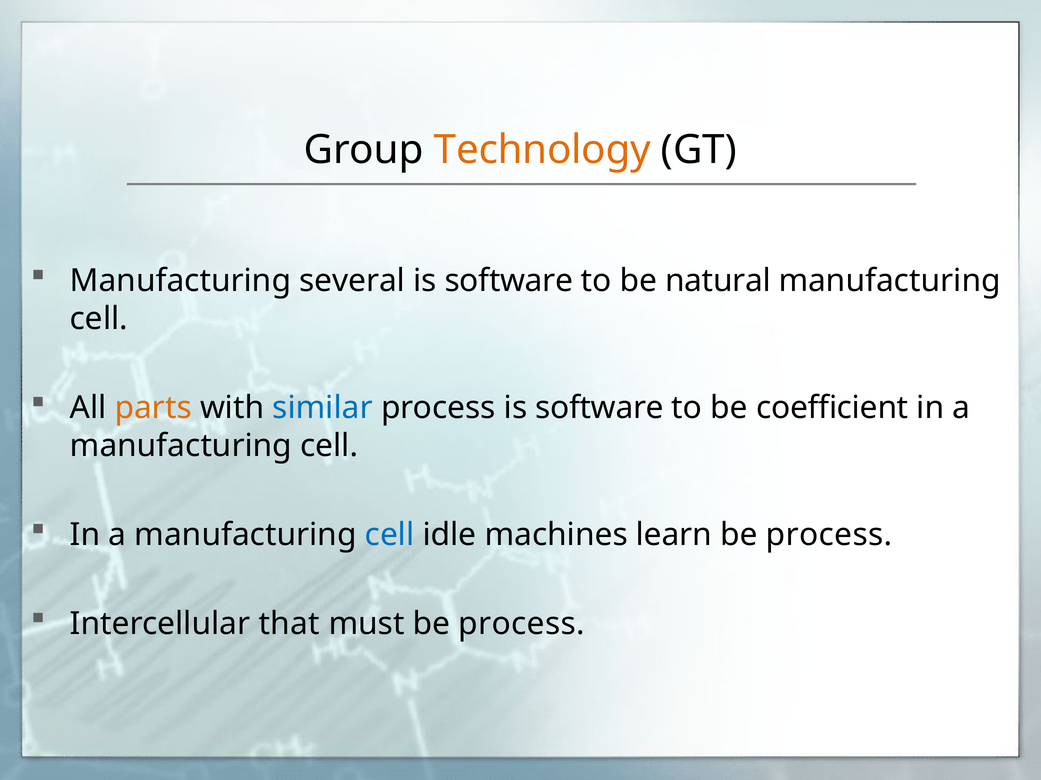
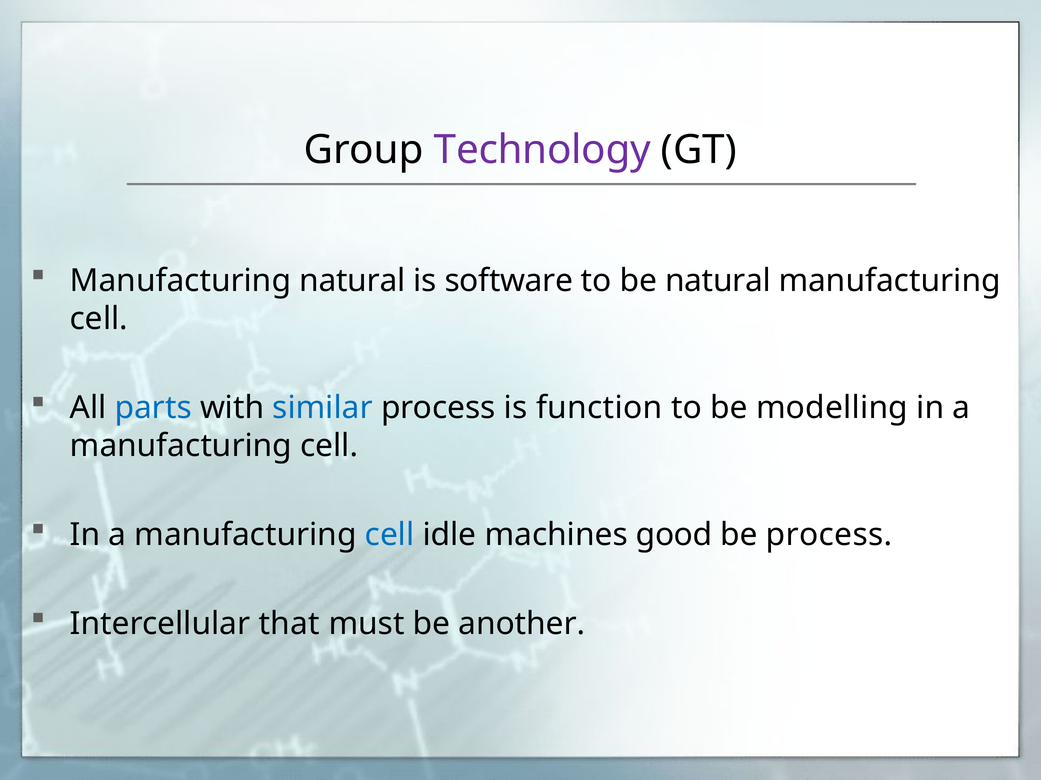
Technology colour: orange -> purple (542, 150)
Manufacturing several: several -> natural (352, 281)
parts colour: orange -> blue (153, 408)
process is software: software -> function (599, 408)
coefficient: coefficient -> modelling (832, 408)
learn: learn -> good (674, 535)
must be process: process -> another (522, 624)
